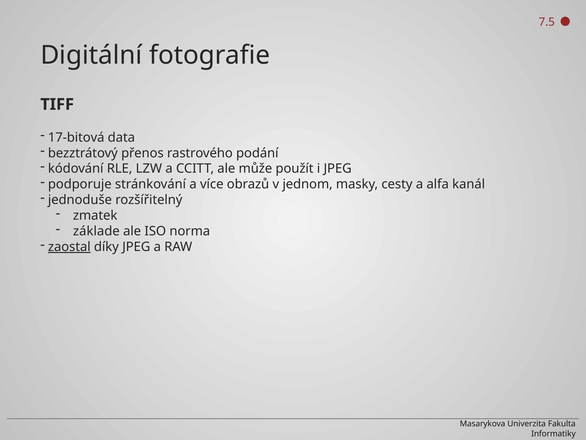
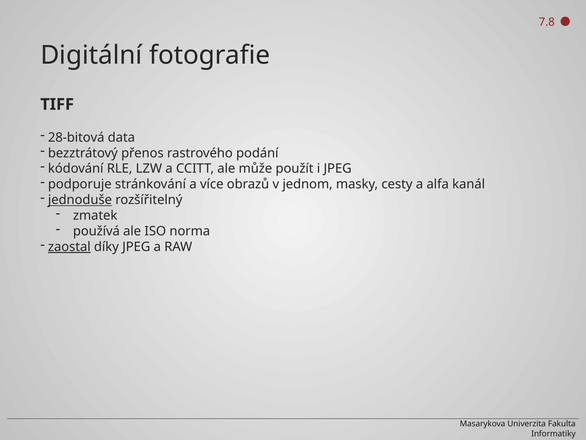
7.5: 7.5 -> 7.8 (547, 22)
17-bitová: 17-bitová -> 28-bitová (76, 137)
jednoduše underline: none -> present (80, 200)
základe: základe -> používá (96, 231)
